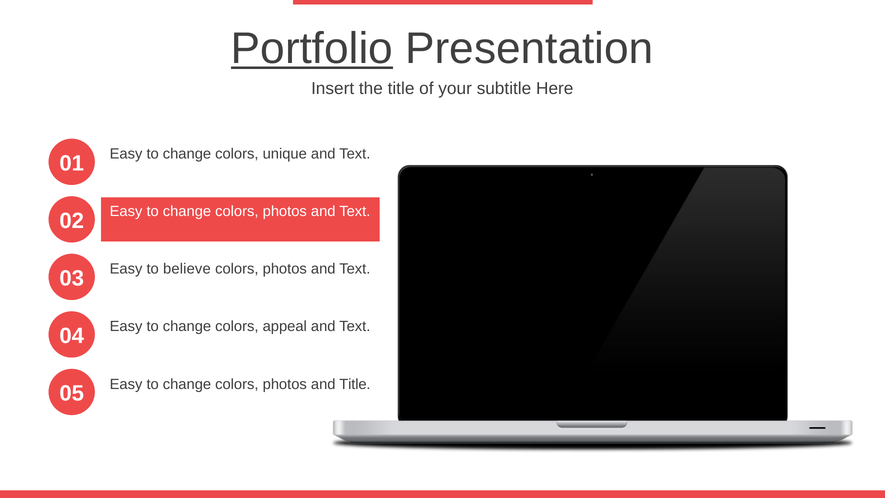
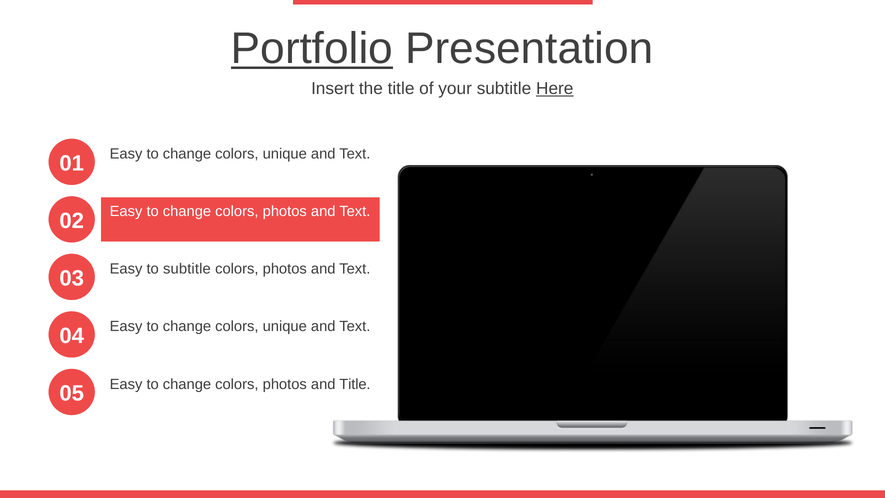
Here underline: none -> present (555, 88)
to believe: believe -> subtitle (187, 269)
appeal: appeal -> unique (285, 326)
